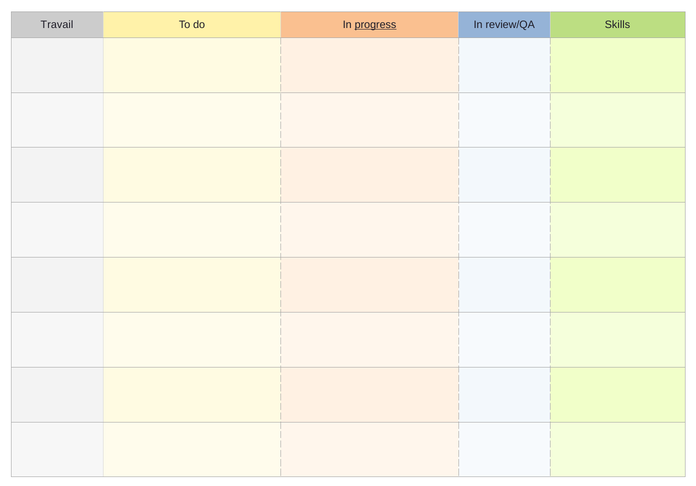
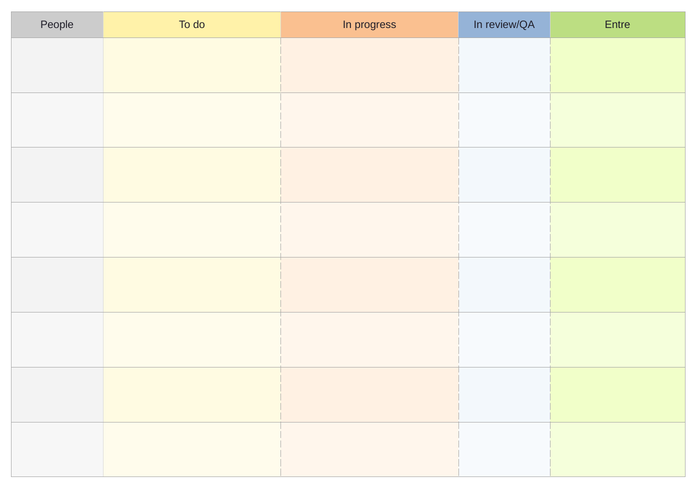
Travail: Travail -> People (57, 25)
progress underline: present -> none (375, 25)
Skills: Skills -> Entre (618, 25)
